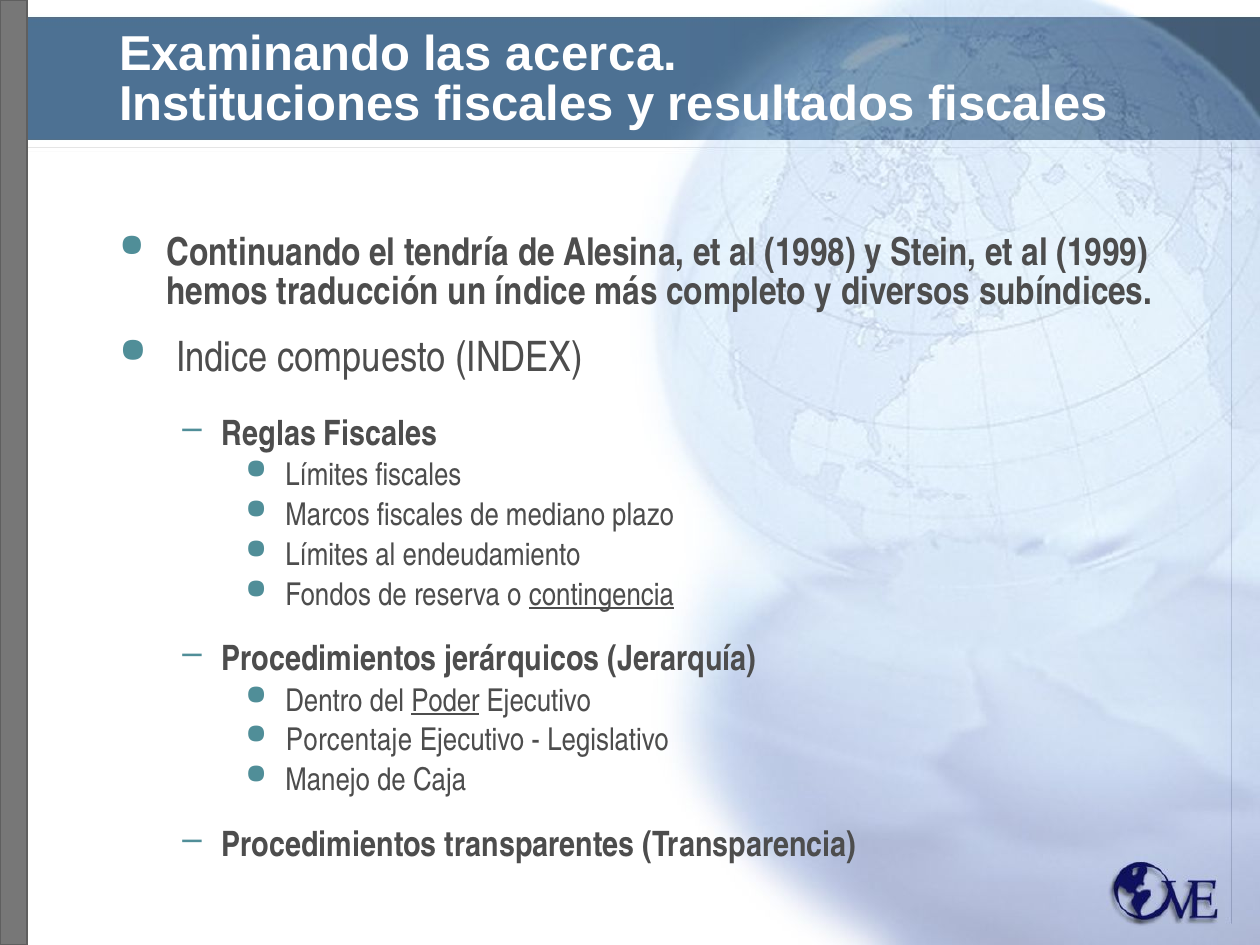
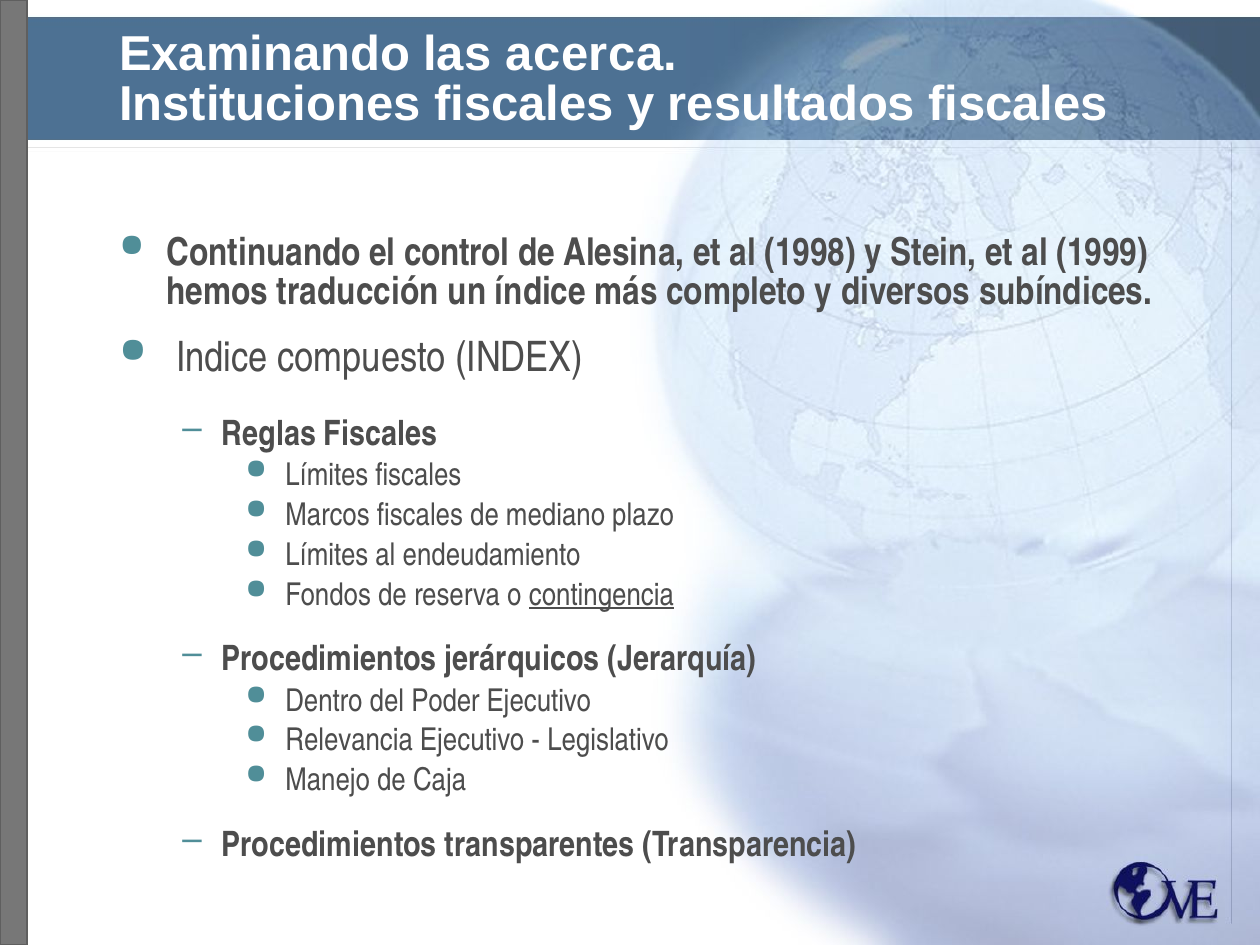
tendría: tendría -> control (457, 252)
Poder underline: present -> none (445, 701)
Porcentaje: Porcentaje -> Relevancia (349, 740)
